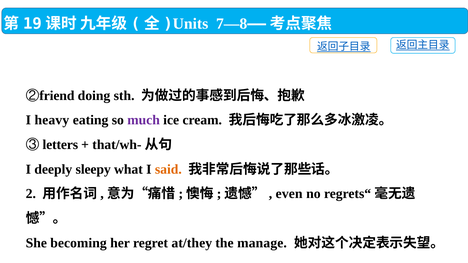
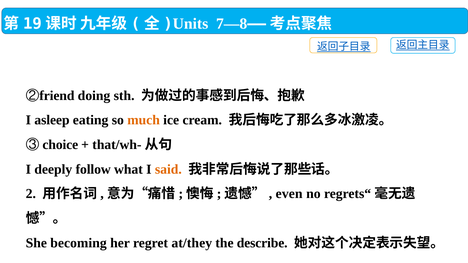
heavy: heavy -> asleep (52, 120)
much colour: purple -> orange (144, 120)
letters: letters -> choice (60, 145)
sleepy: sleepy -> follow (93, 169)
manage: manage -> describe (262, 243)
